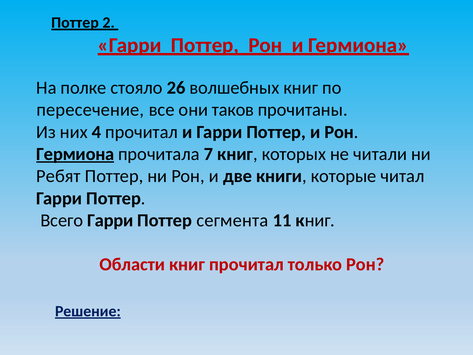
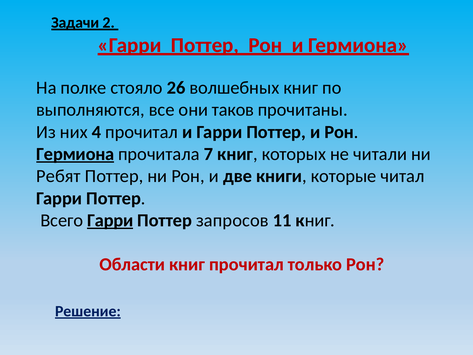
Поттер: Поттер -> Задачи (75, 23)
пересечение: пересечение -> выполняются (91, 110)
Гарри underline: none -> present (110, 220)
сегмента: сегмента -> запросов (232, 220)
